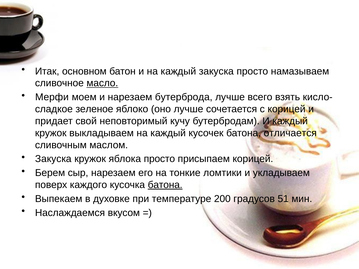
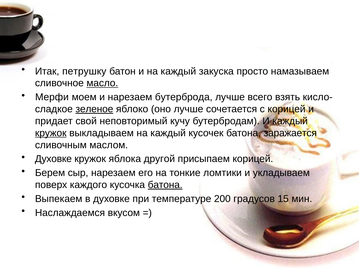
основном: основном -> петрушку (84, 71)
зеленое underline: none -> present (94, 109)
кружок underline: none -> present (51, 133)
отличается: отличается -> заражается (290, 133)
Закуска: Закуска -> Духовке (53, 159)
яблока просто: просто -> другой (159, 159)
51: 51 -> 15 (283, 199)
